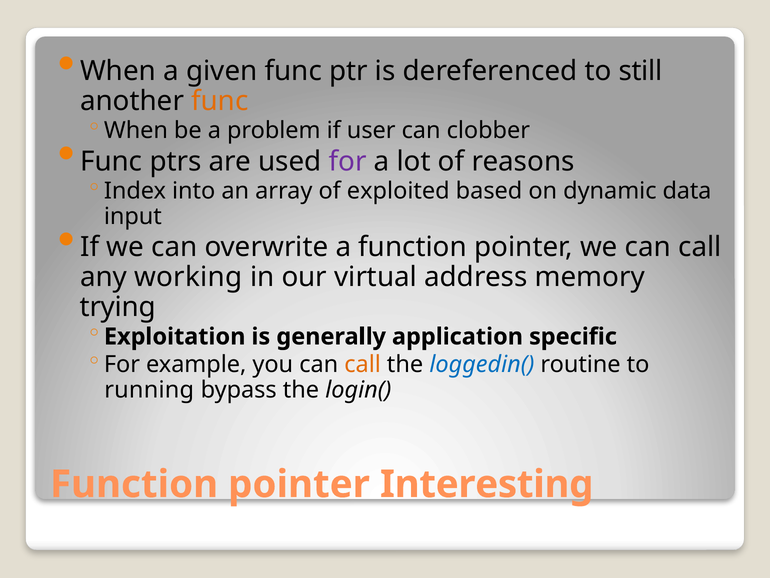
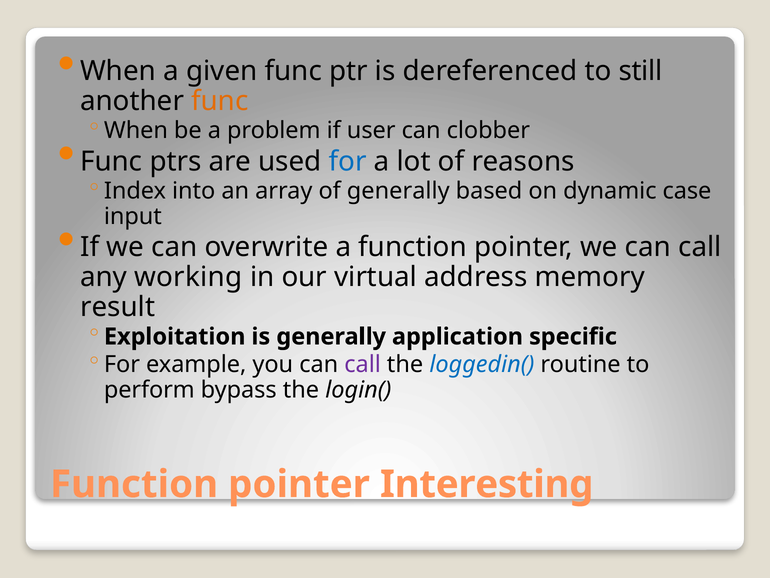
for colour: purple -> blue (348, 161)
of exploited: exploited -> generally (398, 191)
data: data -> case (687, 191)
trying: trying -> result (118, 307)
call colour: orange -> purple (363, 364)
running: running -> perform (149, 390)
